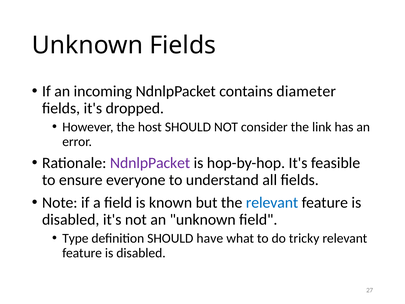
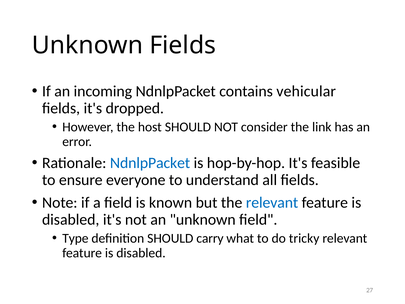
diameter: diameter -> vehicular (306, 91)
NdnlpPacket colour: purple -> blue (150, 163)
have: have -> carry (210, 238)
